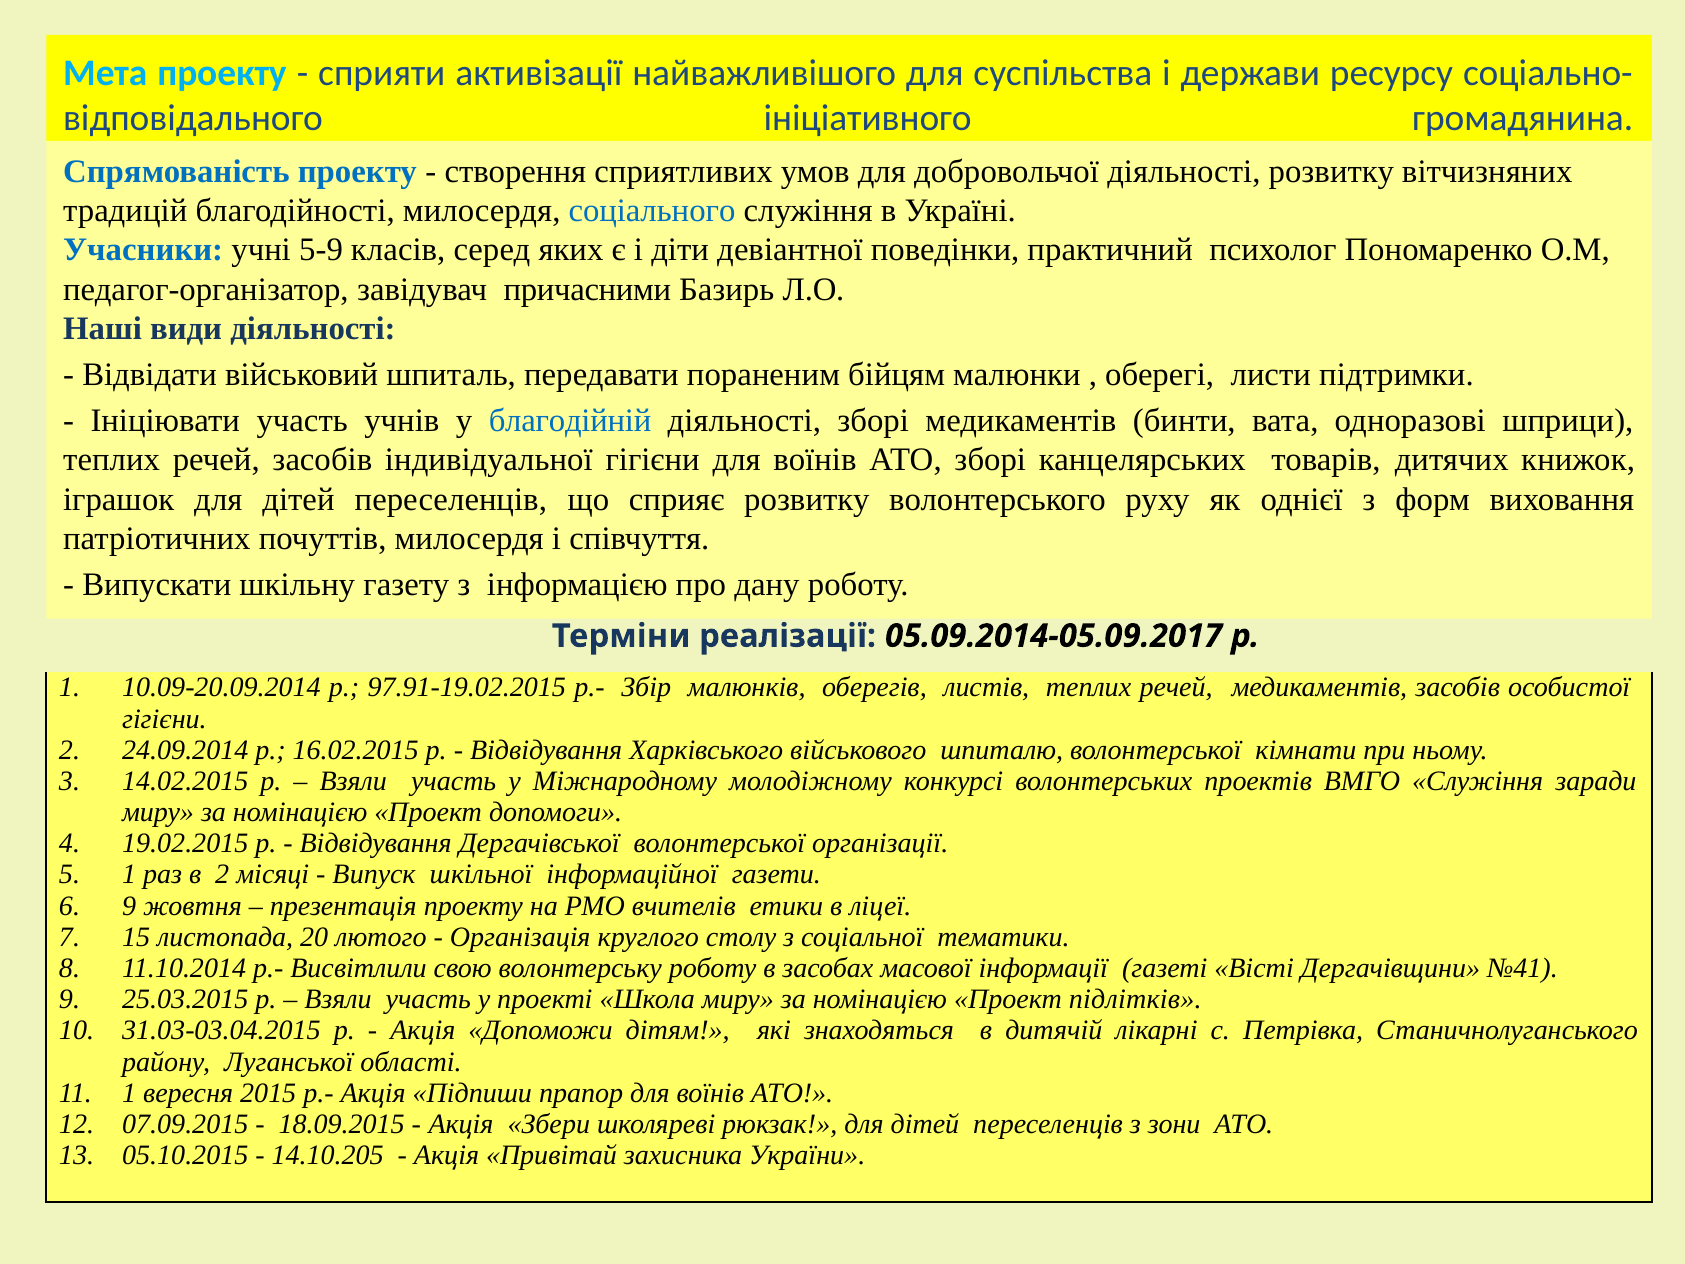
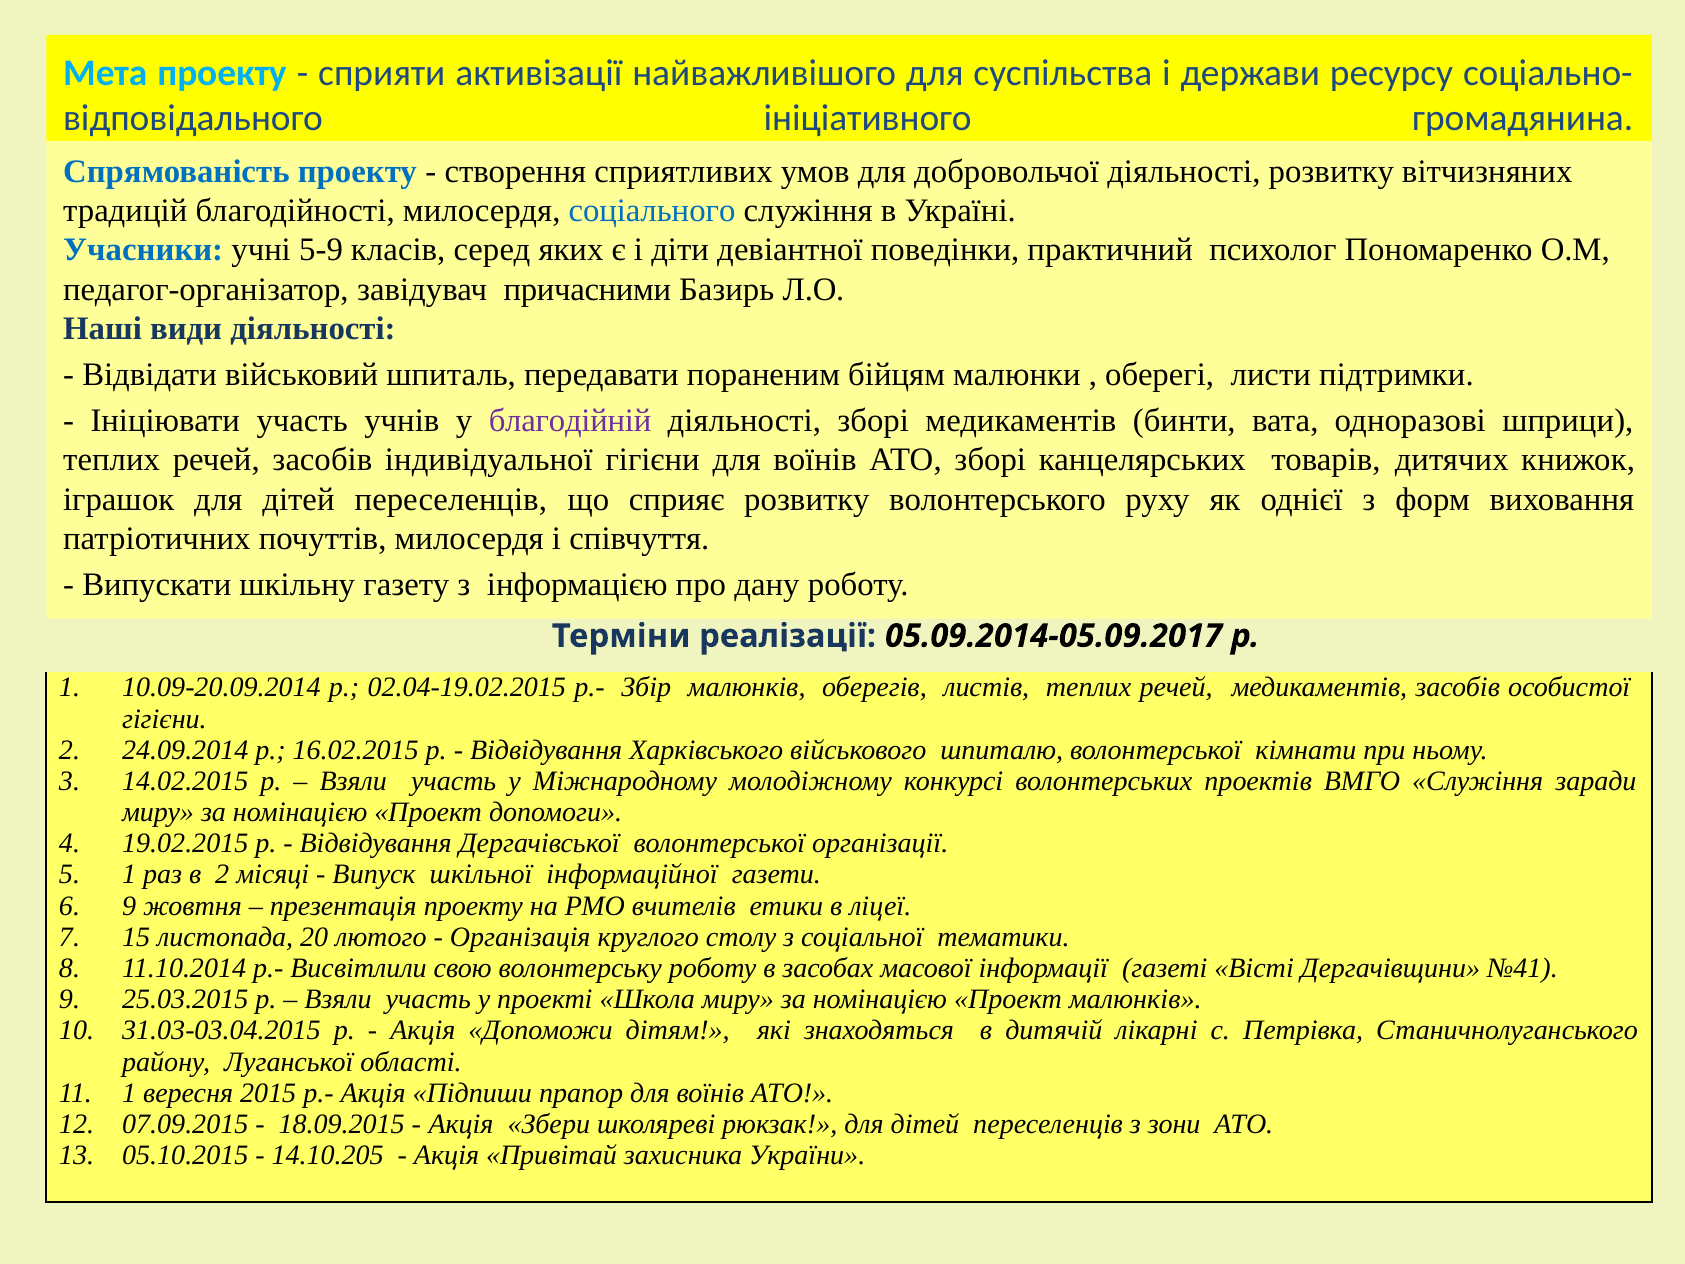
благодійній colour: blue -> purple (570, 420)
97.91-19.02.2015: 97.91-19.02.2015 -> 02.04-19.02.2015 (467, 687)
Проект підлітків: підлітків -> малюнків (1135, 999)
